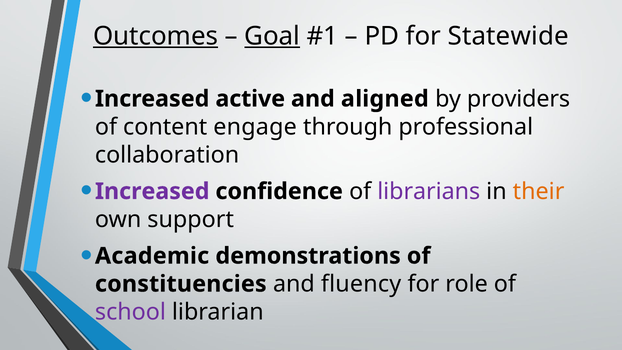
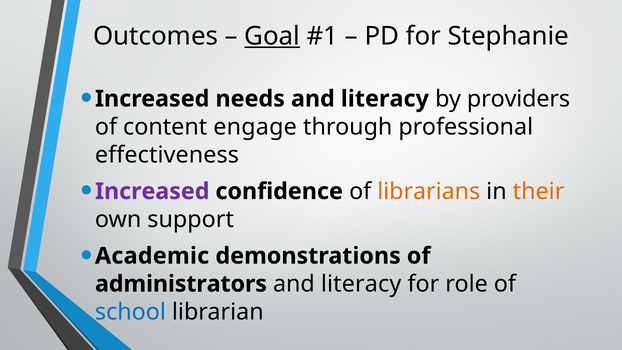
Outcomes underline: present -> none (156, 36)
Statewide: Statewide -> Stephanie (508, 36)
active: active -> needs (250, 99)
aligned: aligned -> literacy (385, 99)
collaboration: collaboration -> effectiveness (167, 155)
librarians colour: purple -> orange (429, 191)
constituencies: constituencies -> administrators (181, 284)
fluency: fluency -> literacy (361, 284)
school colour: purple -> blue (130, 312)
